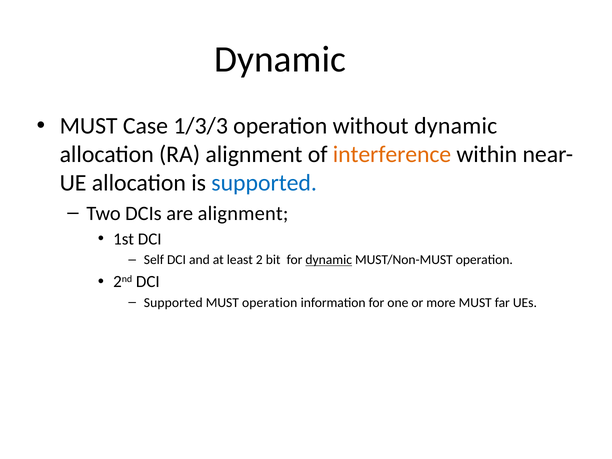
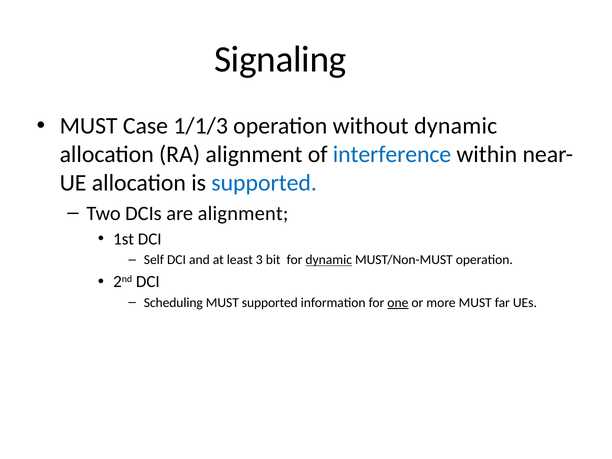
Dynamic: Dynamic -> Signaling (280, 59)
1/3/3: 1/3/3 -> 1/1/3 (201, 126)
interference colour: orange -> blue (392, 155)
2: 2 -> 3 (259, 260)
Supported: Supported -> Scheduling (173, 303)
MUST operation: operation -> supported (270, 303)
one underline: none -> present (398, 303)
